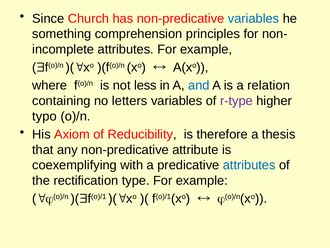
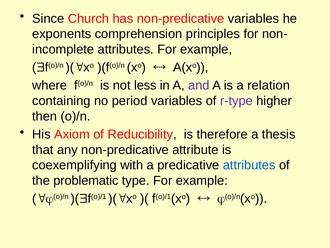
variables colour: blue -> black (254, 19)
something: something -> exponents (62, 34)
and colour: blue -> purple (199, 85)
letters: letters -> period (130, 101)
typo: typo -> then (45, 116)
rectification: rectification -> problematic (86, 180)
